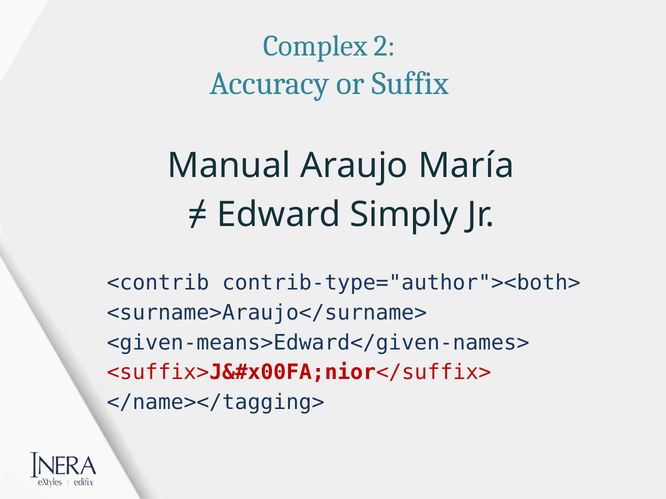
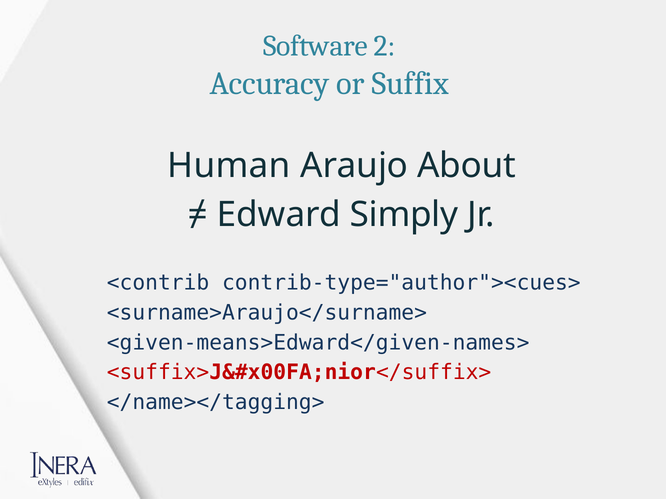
Complex: Complex -> Software (315, 46)
Manual: Manual -> Human (229, 166)
María: María -> About (467, 166)
contrib-type="author"><both>: contrib-type="author"><both> -> contrib-type="author"><cues> (401, 283)
